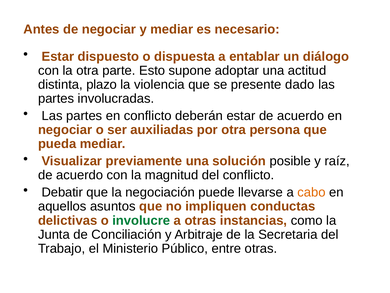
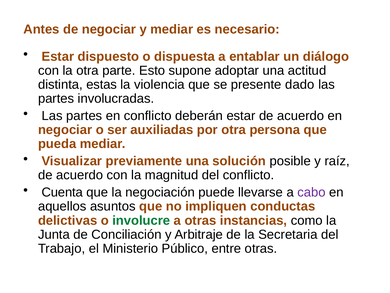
plazo: plazo -> estas (102, 84)
Debatir: Debatir -> Cuenta (62, 192)
cabo colour: orange -> purple (311, 192)
